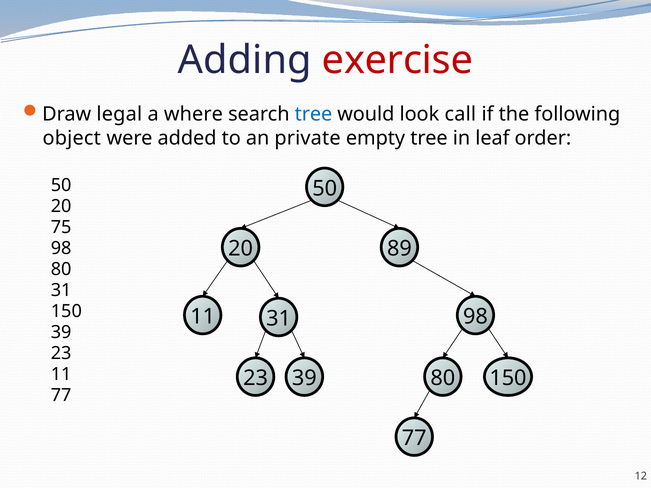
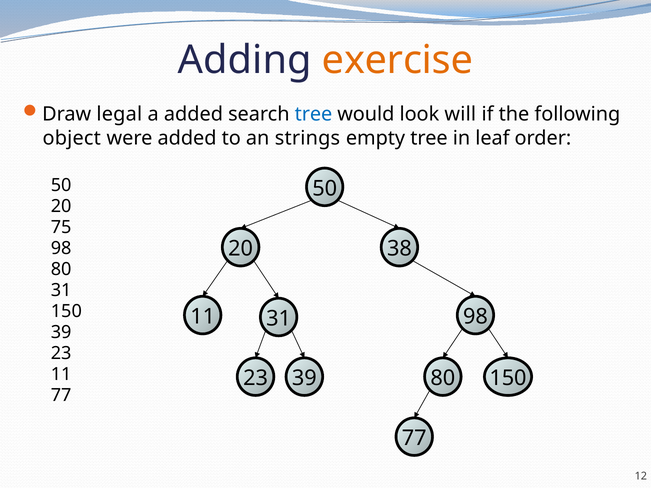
exercise colour: red -> orange (397, 60)
a where: where -> added (193, 114)
call: call -> will (460, 114)
private: private -> strings (308, 138)
89: 89 -> 38 (399, 249)
